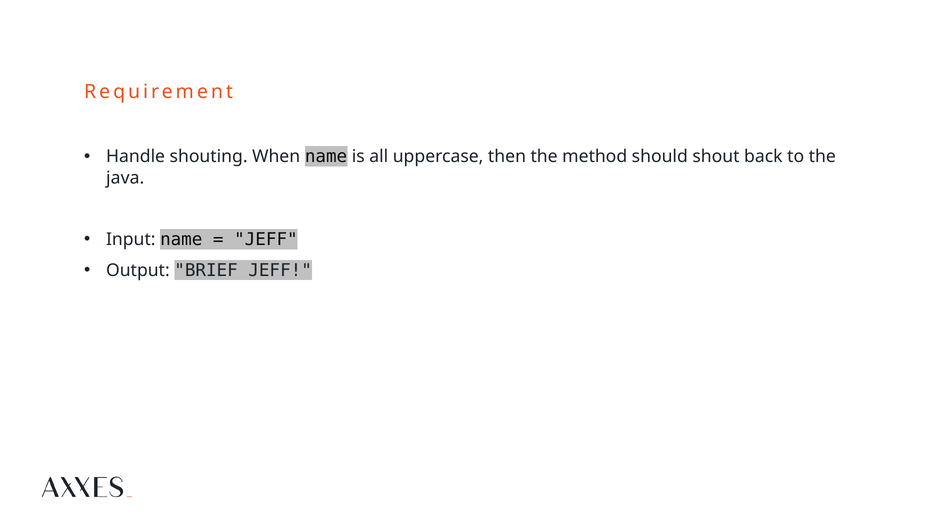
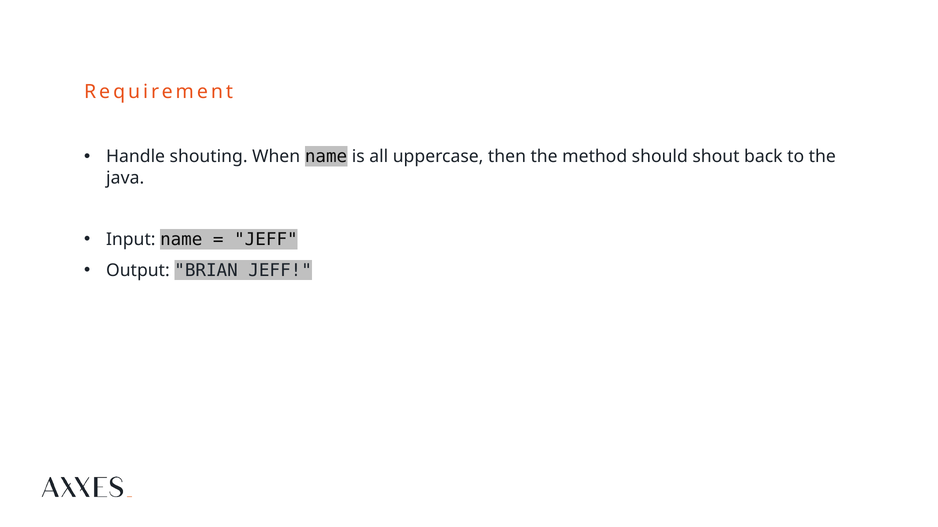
BRIEF: BRIEF -> BRIAN (206, 271)
